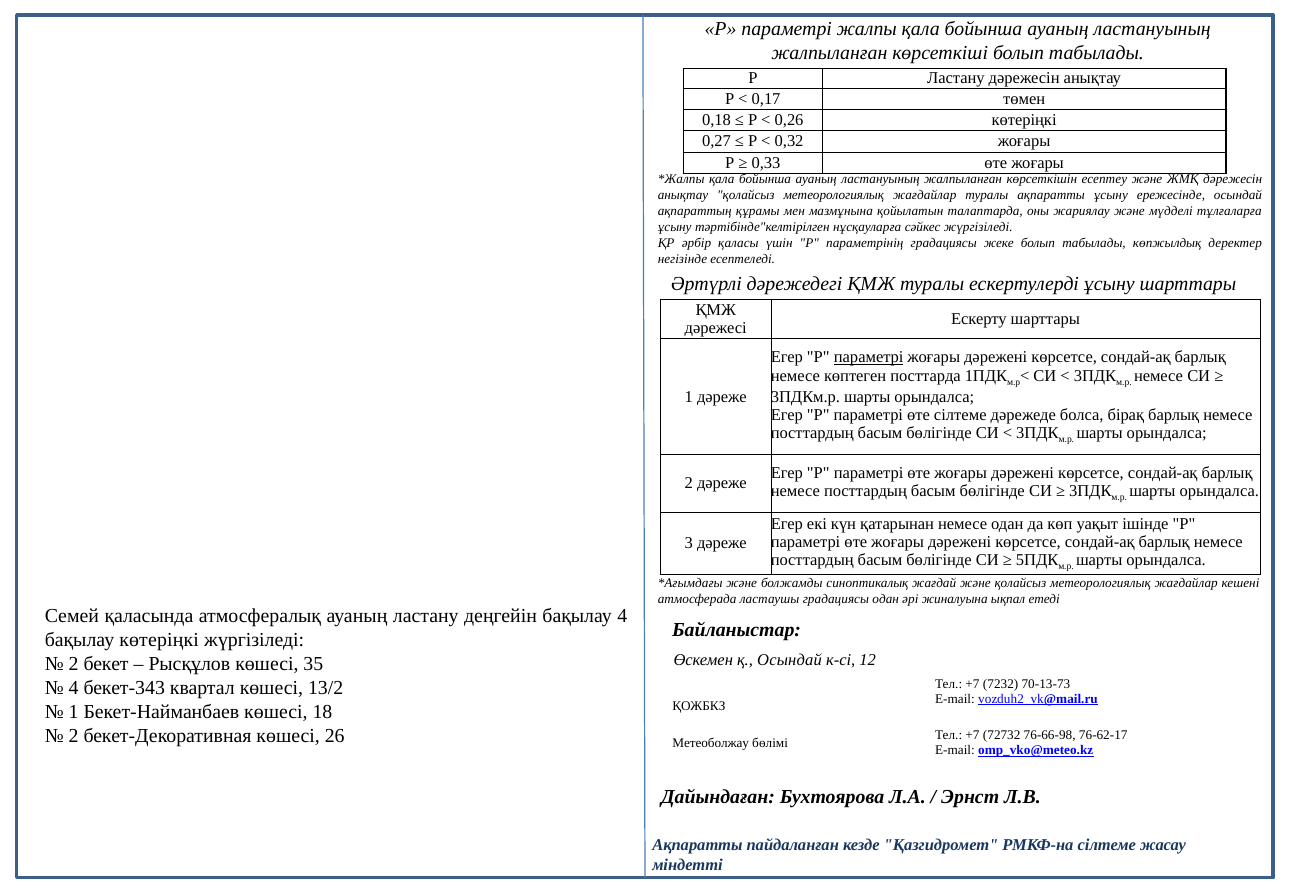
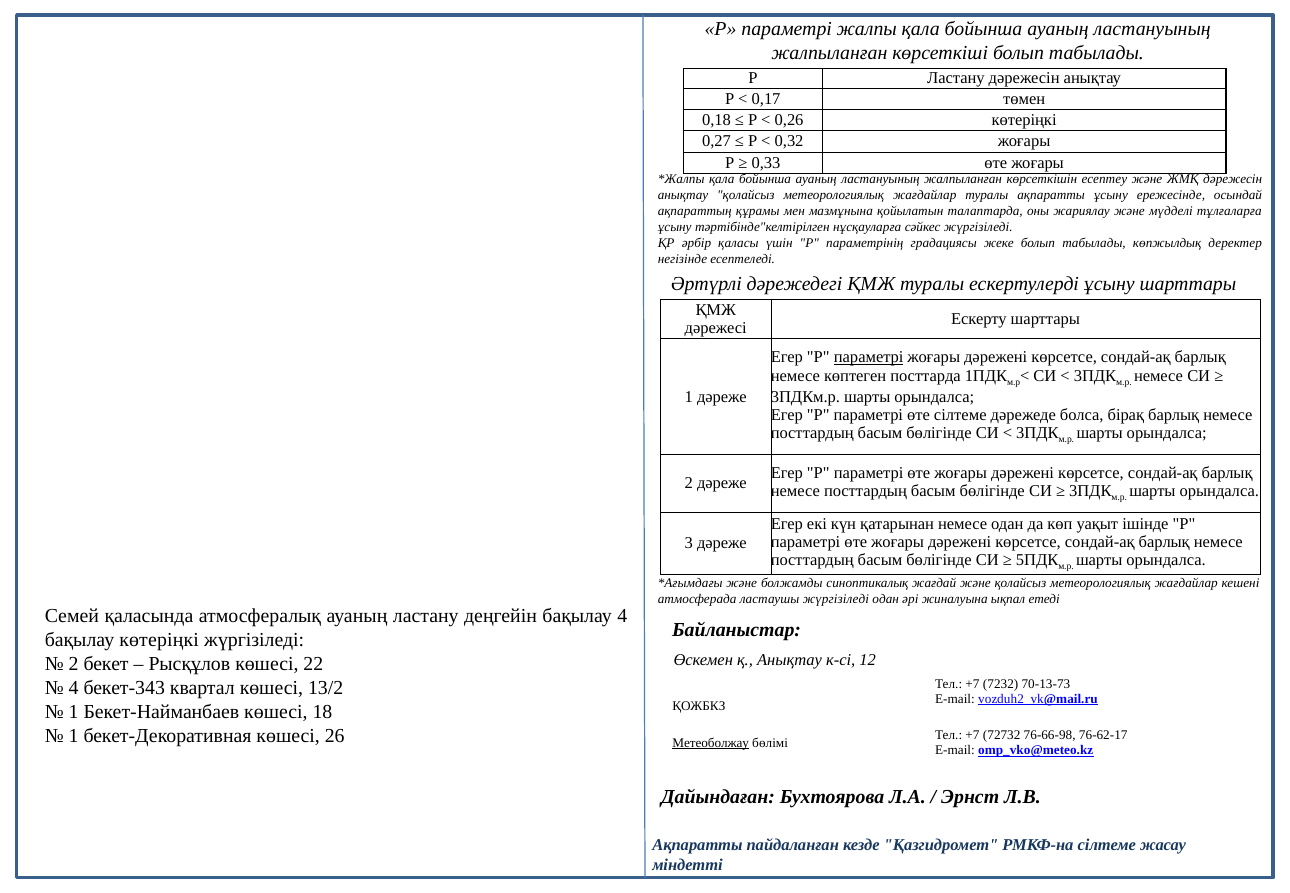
ластаушы градациясы: градациясы -> жүргізіледі (836, 599)
қ Осындай: Осындай -> Анықтау (790, 660)
35: 35 -> 22 (313, 664)
2: 2 -> 1 (74, 736)
Метеоболжау underline: none -> present (711, 743)
